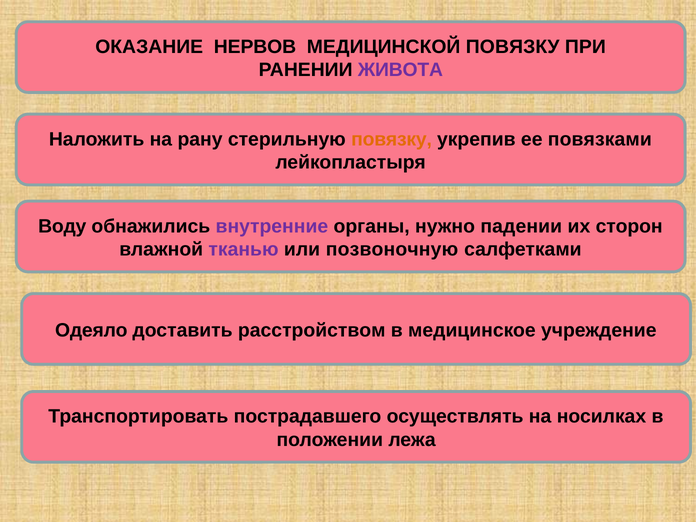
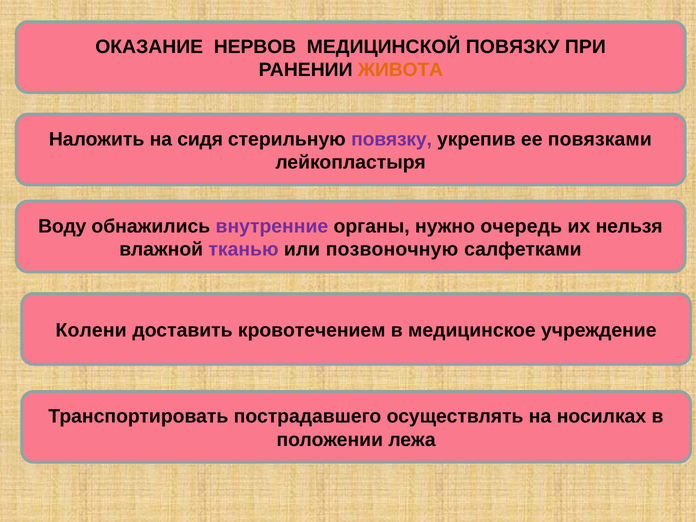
ЖИВОТА colour: purple -> orange (400, 70)
рану: рану -> сидя (200, 139)
повязку colour: orange -> purple (392, 139)
падении: падении -> очередь (521, 226)
сторон: сторон -> нельзя (629, 226)
Одеяло: Одеяло -> Колени (91, 330)
расстройством: расстройством -> кровотечением (312, 330)
